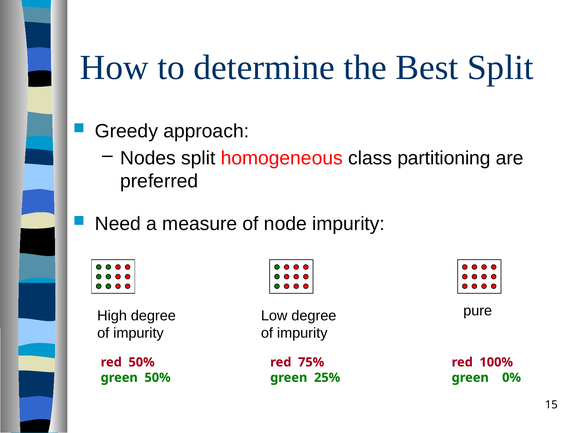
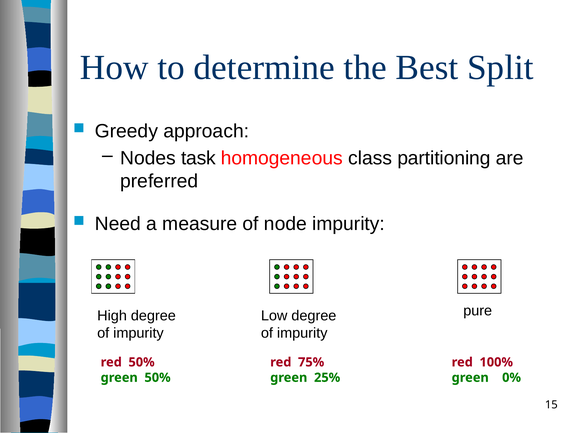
Nodes split: split -> task (198, 158)
